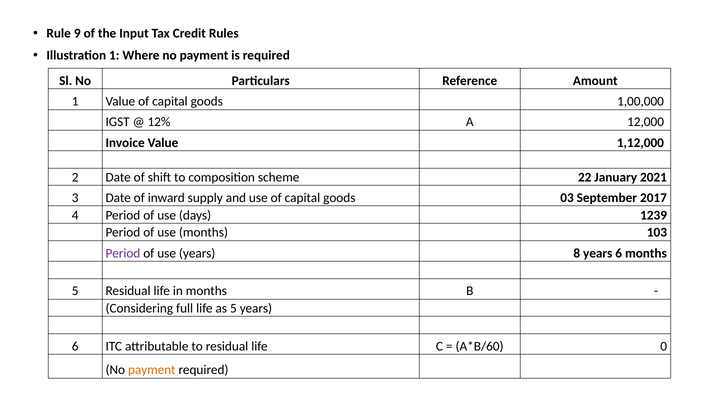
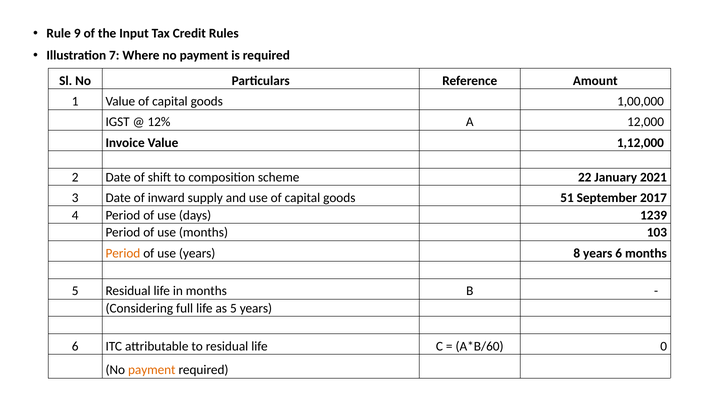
Illustration 1: 1 -> 7 (114, 55)
03: 03 -> 51 (567, 198)
Period colour: purple -> orange (123, 253)
